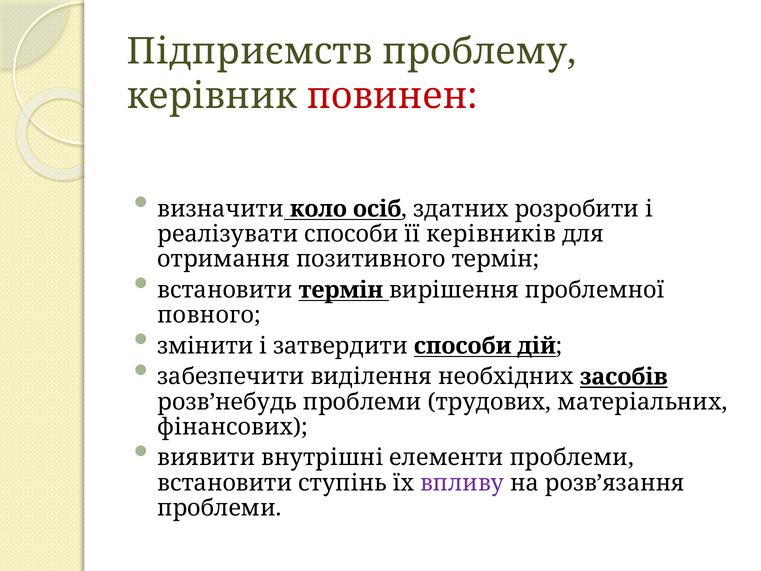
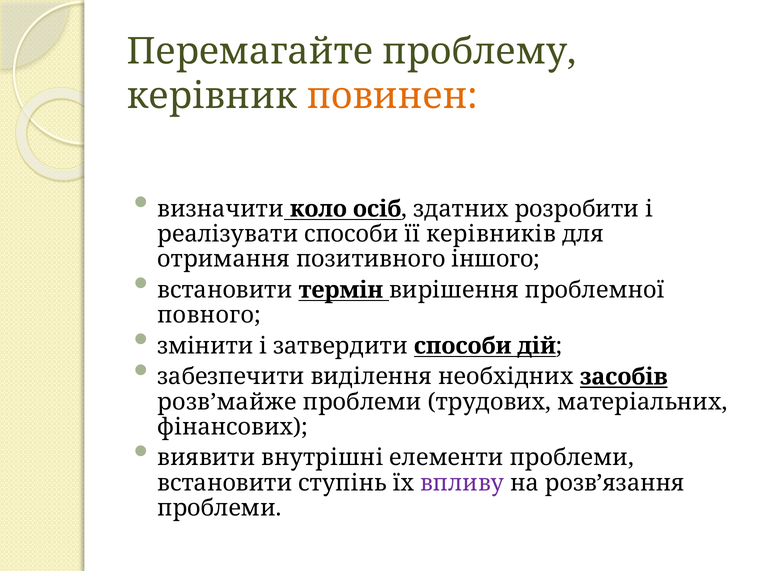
Підприємств: Підприємств -> Перемагайте (250, 51)
повинен colour: red -> orange (392, 96)
позитивного термін: термін -> іншого (496, 259)
розв’небудь: розв’небудь -> розв’майже (227, 402)
